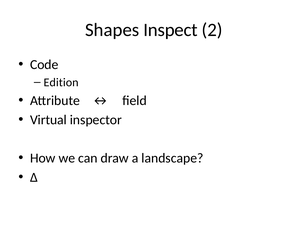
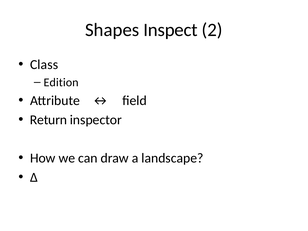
Code: Code -> Class (44, 65)
Virtual: Virtual -> Return (48, 120)
